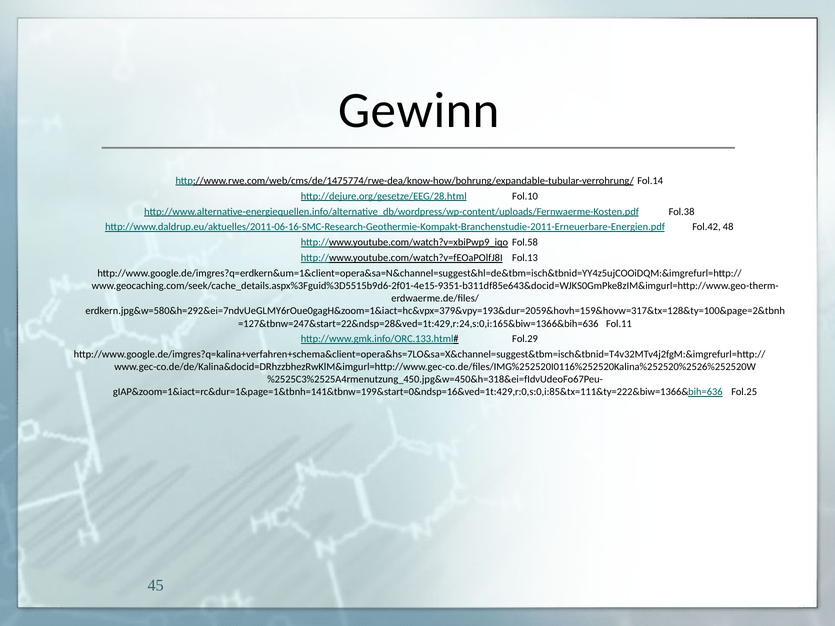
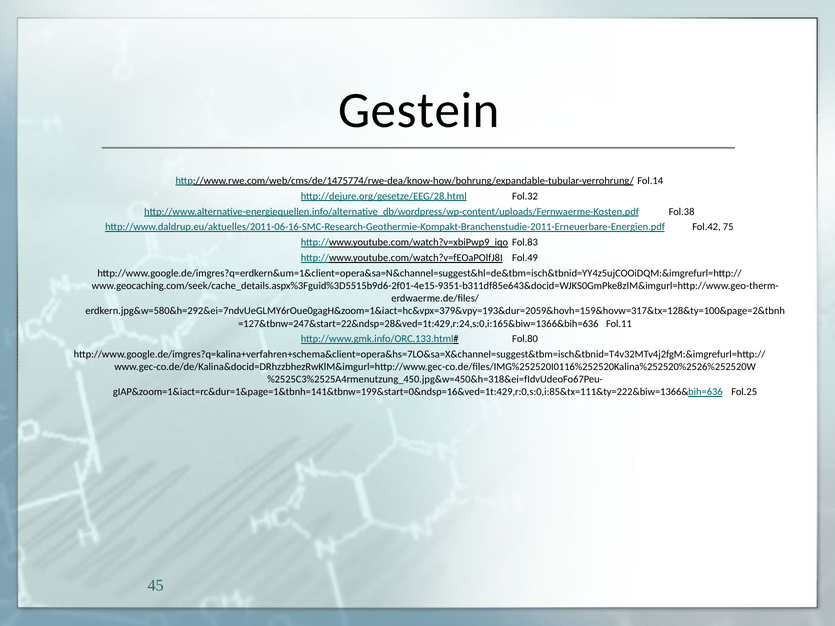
Gewinn: Gewinn -> Gestein (419, 110)
Fol.10: Fol.10 -> Fol.32 (525, 196)
48: 48 -> 75 (728, 227)
Fol.58: Fol.58 -> Fol.83 (525, 243)
Fol.13: Fol.13 -> Fol.49 (525, 258)
Fol.29: Fol.29 -> Fol.80 (525, 339)
